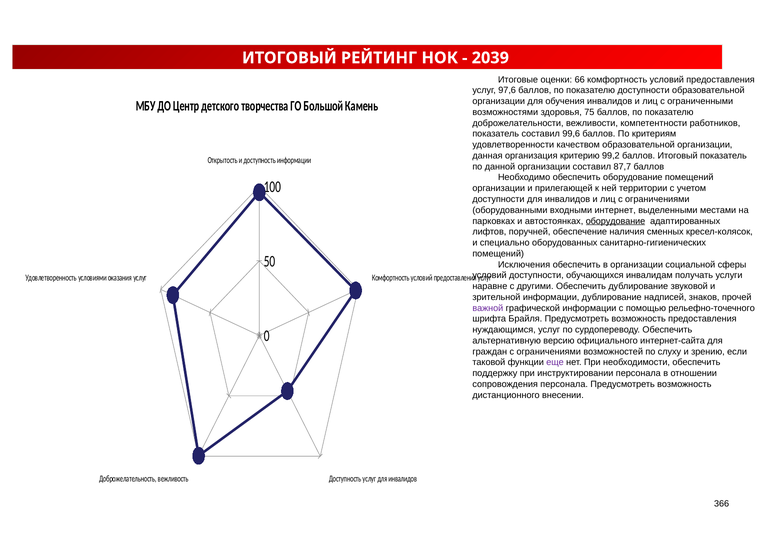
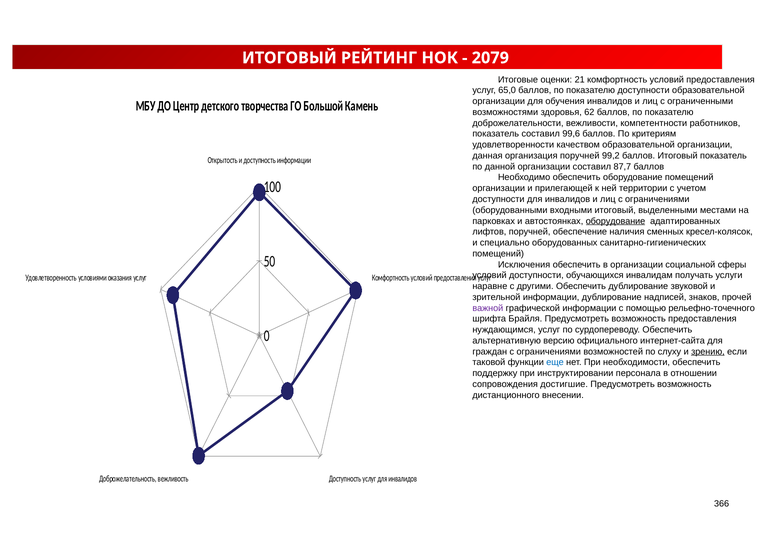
2039: 2039 -> 2079 (490, 58)
66: 66 -> 21 (580, 80)
97,6: 97,6 -> 65,0 (507, 91)
75: 75 -> 62 (589, 112)
организация критерию: критерию -> поручней (580, 156)
входными интернет: интернет -> итоговый (615, 210)
зрению underline: none -> present (708, 352)
еще colour: purple -> blue (555, 363)
сопровождения персонала: персонала -> достигшие (564, 385)
